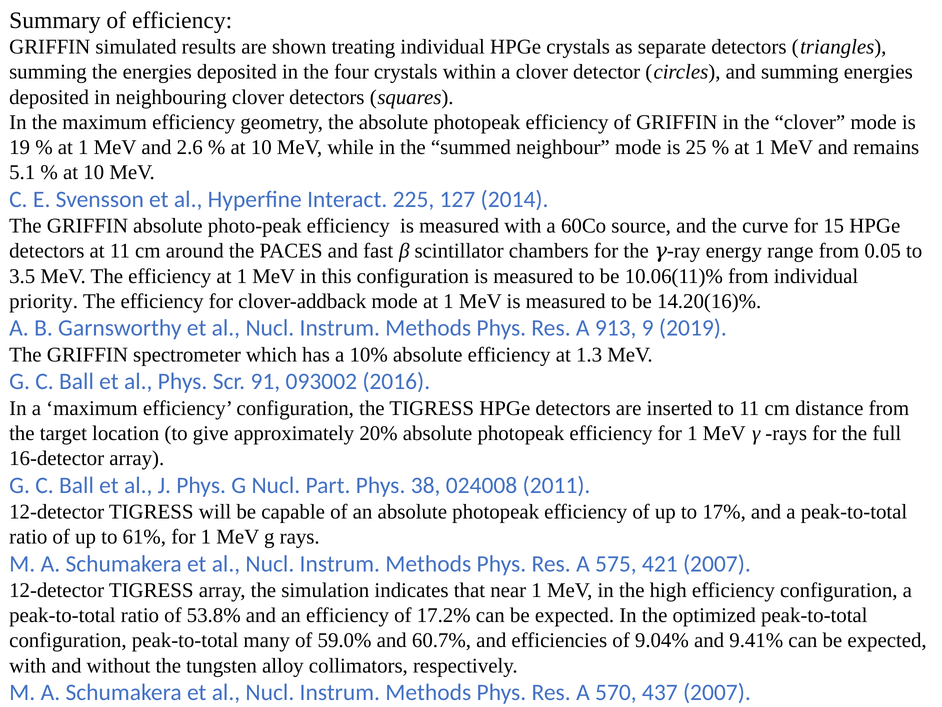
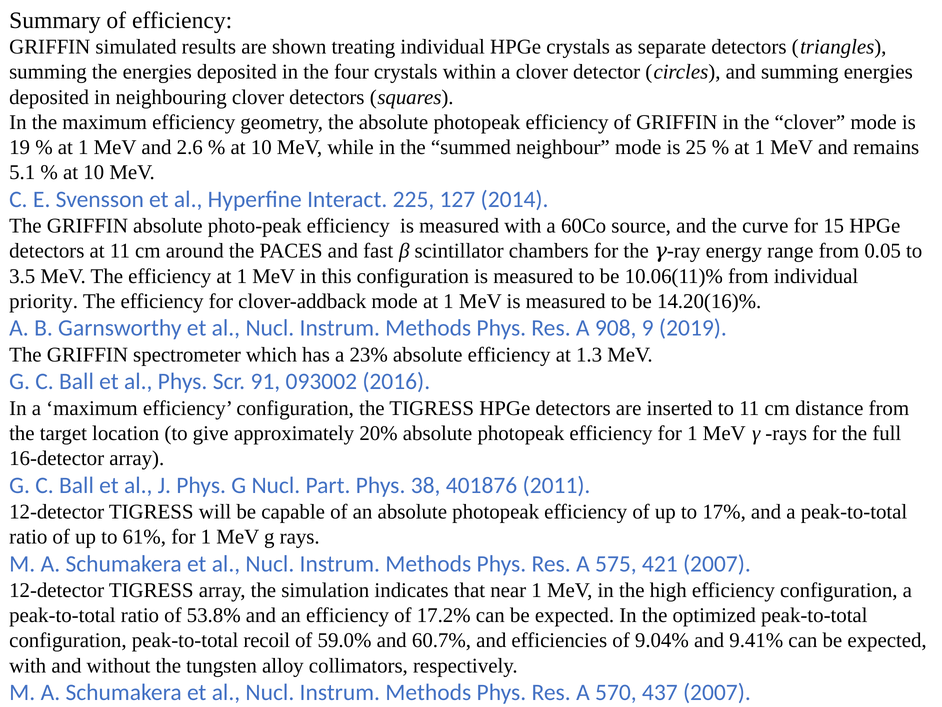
913: 913 -> 908 (616, 328)
10%: 10% -> 23% (369, 354)
024008: 024008 -> 401876 (482, 485)
many: many -> recoil (267, 640)
